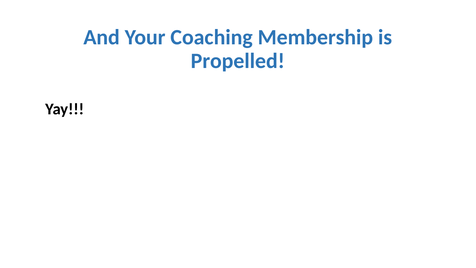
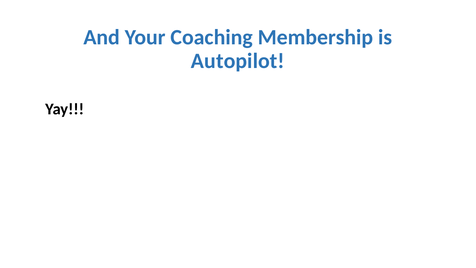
Propelled: Propelled -> Autopilot (238, 61)
